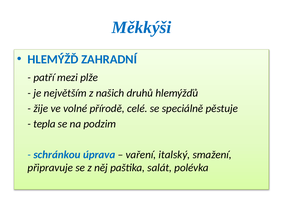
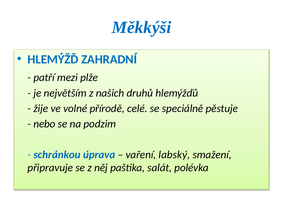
tepla: tepla -> nebo (44, 124)
italský: italský -> labský (174, 155)
